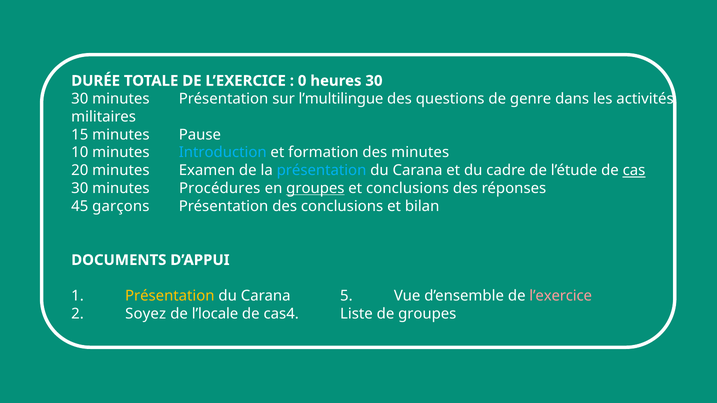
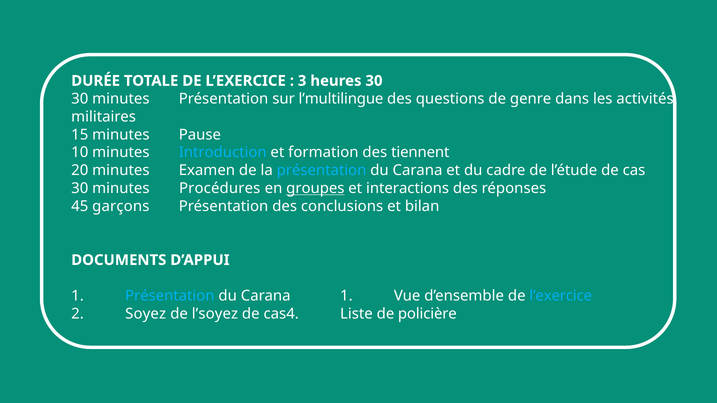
0: 0 -> 3 (302, 81)
des minutes: minutes -> tiennent (420, 153)
cas underline: present -> none (634, 171)
et conclusions: conclusions -> interactions (408, 188)
Présentation colour: yellow -> light blue (170, 296)
Carana 5: 5 -> 1 (346, 296)
l’exercice colour: pink -> light blue (561, 296)
l’locale: l’locale -> l’soyez (215, 314)
de groupes: groupes -> policière (427, 314)
